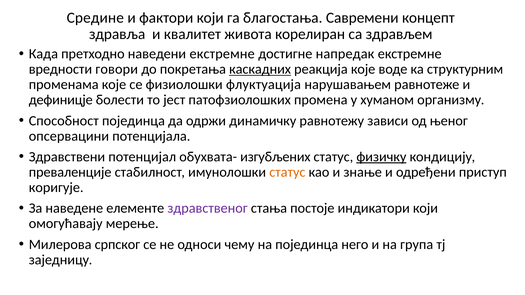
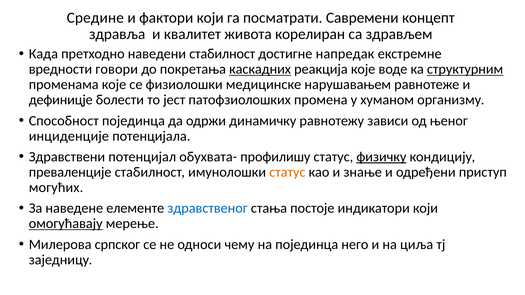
благостања: благостања -> посматрати (283, 18)
наведени екстремне: екстремне -> стабилност (222, 54)
структурним underline: none -> present (465, 69)
флуктуација: флуктуација -> медицинске (264, 85)
опсервацини: опсервацини -> инциденције (69, 136)
изгубљених: изгубљених -> профилишу (275, 157)
коригује: коригује -> могућих (56, 188)
здравственог colour: purple -> blue (208, 208)
омогућавају underline: none -> present (66, 224)
група: група -> циља (417, 245)
